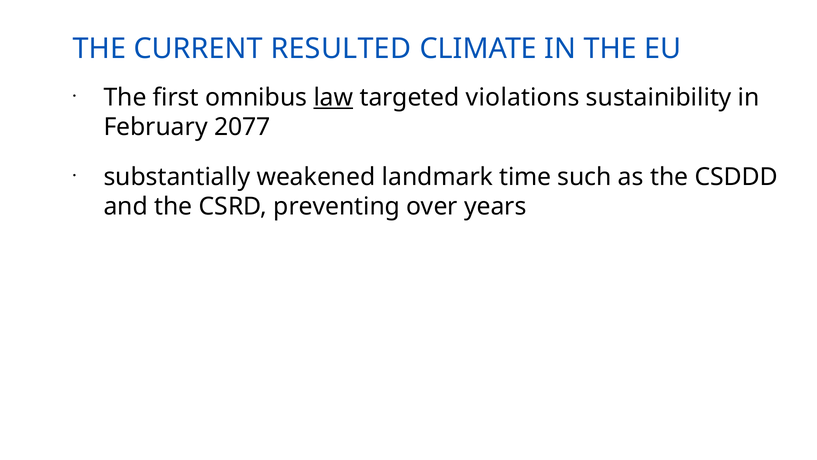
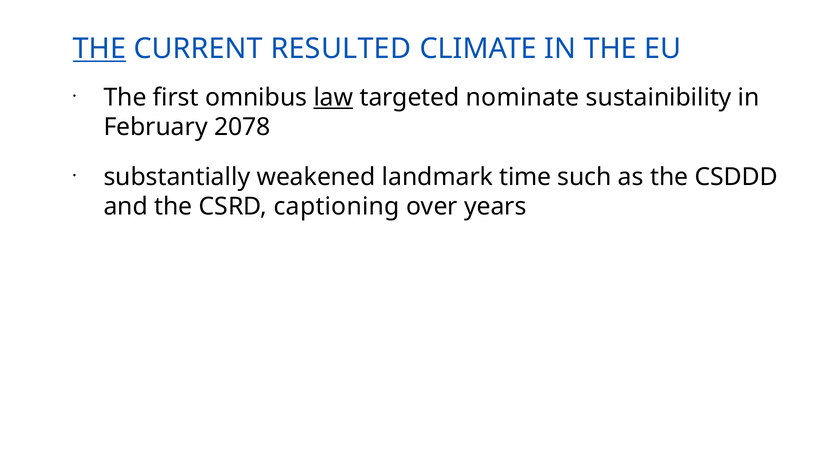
THE underline: none -> present (100, 49)
violations: violations -> nominate (523, 97)
2077: 2077 -> 2078 (242, 127)
preventing: preventing -> captioning (337, 206)
